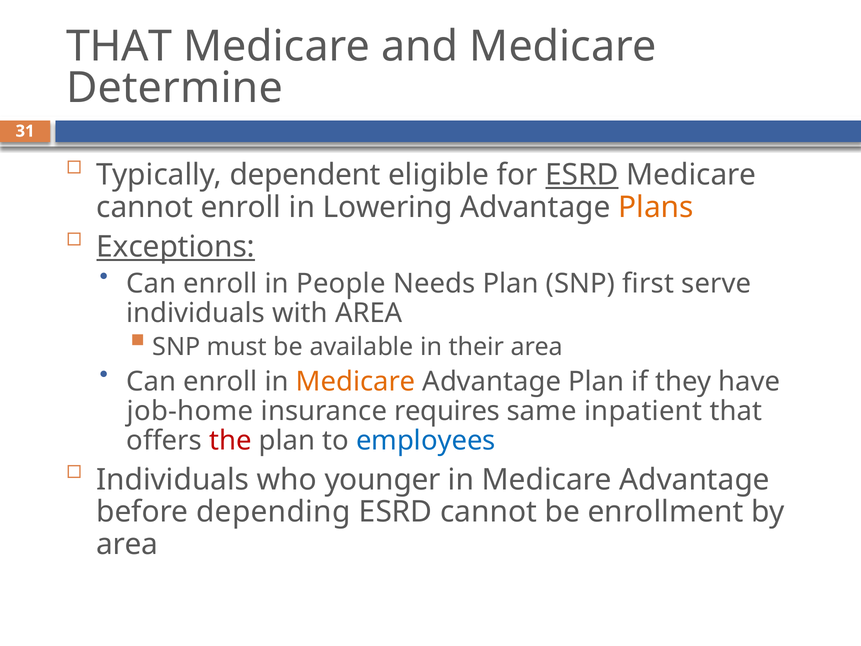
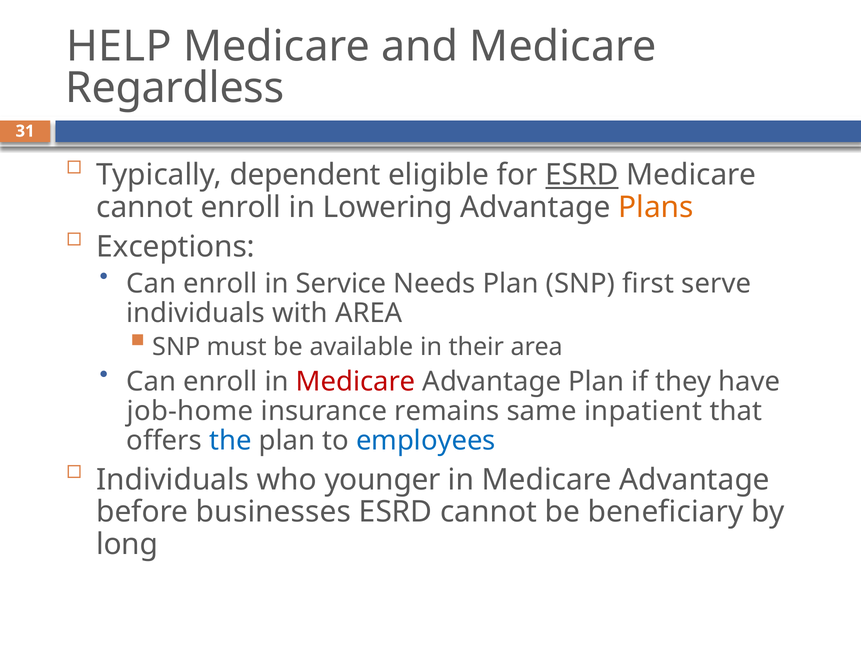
THAT: THAT -> HELP (119, 47)
Determine: Determine -> Regardless (175, 88)
Exceptions underline: present -> none (176, 247)
People: People -> Service (341, 284)
Medicare colour: orange -> red (356, 381)
requires: requires -> remains (447, 411)
the colour: red -> blue (230, 441)
depending: depending -> businesses (274, 512)
enrollment: enrollment -> beneficiary (665, 512)
area: area -> long (127, 544)
